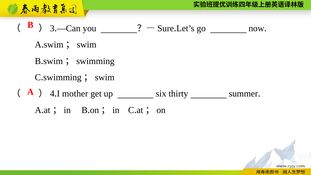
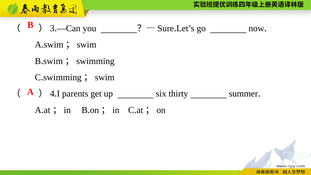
mother: mother -> parents (75, 94)
